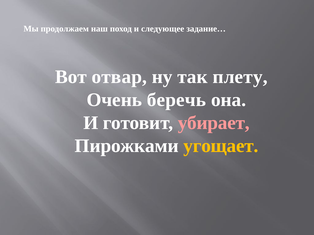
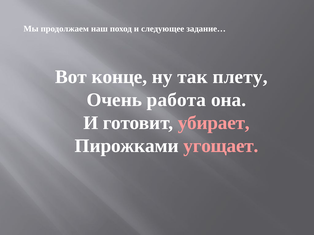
отвар: отвар -> конце (119, 77)
беречь: беречь -> работа (176, 100)
угощает colour: yellow -> pink (221, 146)
